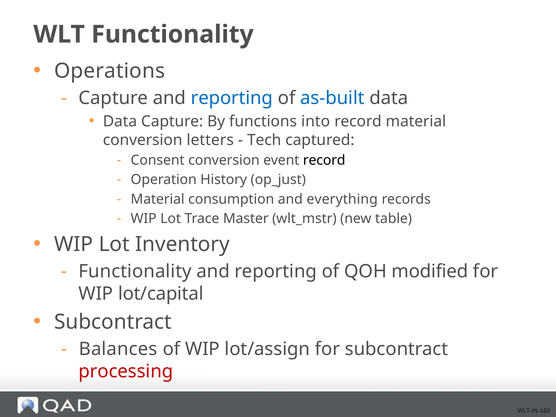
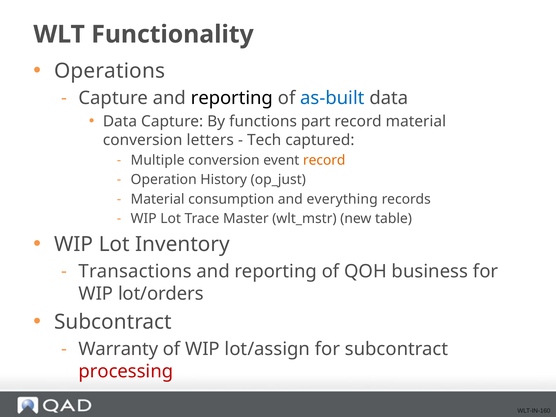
reporting colour: blue -> black (232, 98)
into: into -> part (316, 121)
Consent: Consent -> Multiple (158, 160)
record colour: black -> orange (324, 160)
Functionality: Functionality -> Transactions (135, 271)
modified: modified -> business (430, 271)
lot/capital: lot/capital -> lot/orders (161, 294)
Balances: Balances -> Warranty (118, 349)
